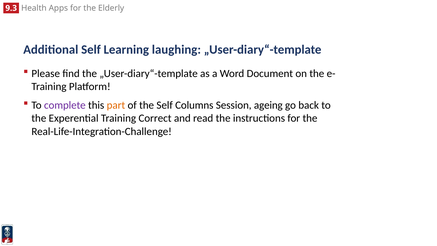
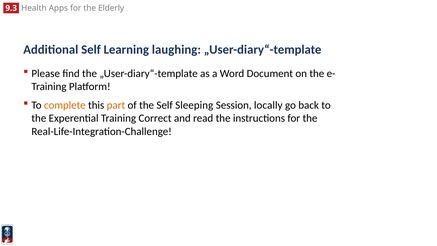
complete colour: purple -> orange (65, 105)
Columns: Columns -> Sleeping (194, 105)
ageing: ageing -> locally (268, 105)
